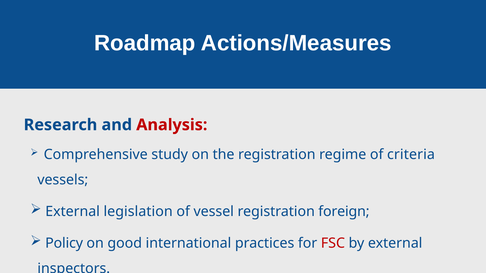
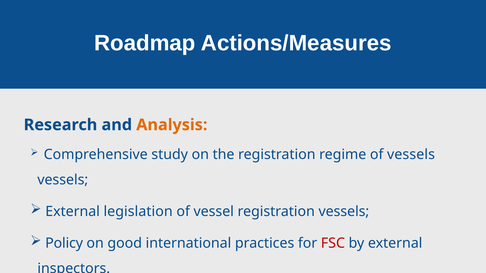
Analysis colour: red -> orange (172, 125)
of criteria: criteria -> vessels (411, 155)
registration foreign: foreign -> vessels (344, 212)
